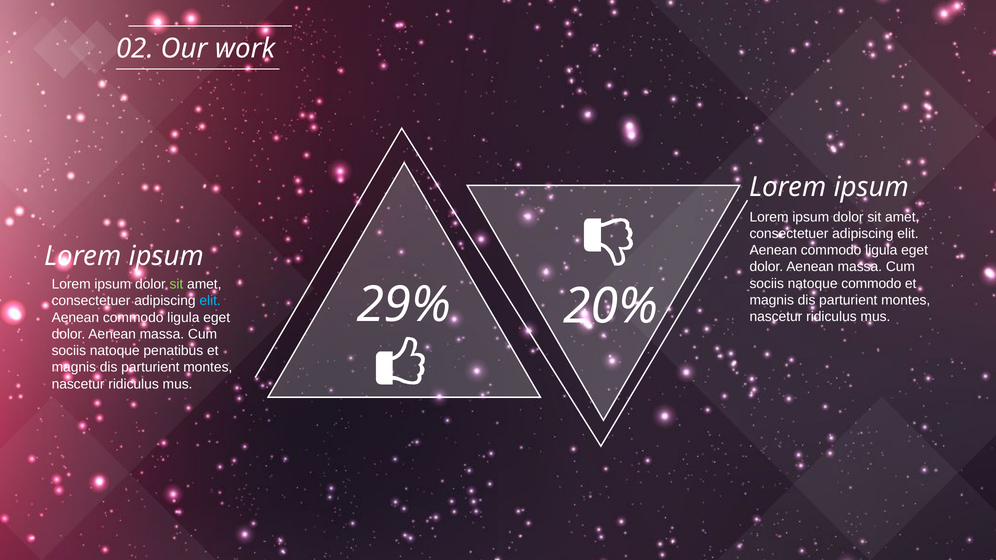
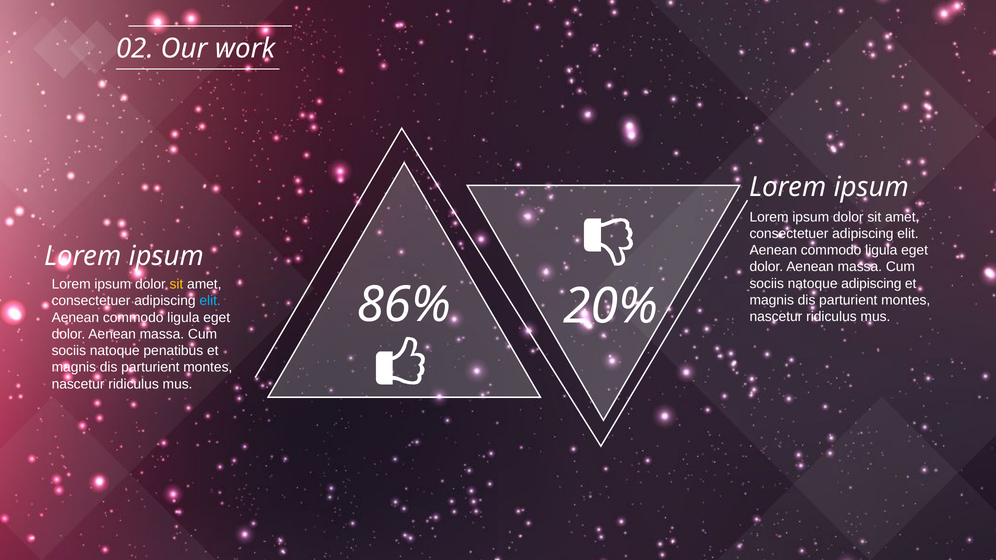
natoque commodo: commodo -> adipiscing (871, 284)
sit colour: light green -> yellow (176, 284)
29%: 29% -> 86% (404, 305)
